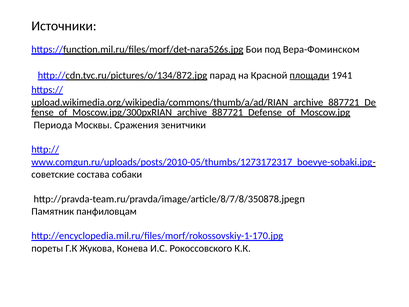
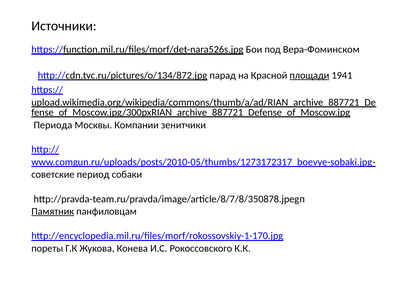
Сражения: Сражения -> Компании (137, 125)
состава: состава -> период (93, 174)
Памятник underline: none -> present (53, 211)
